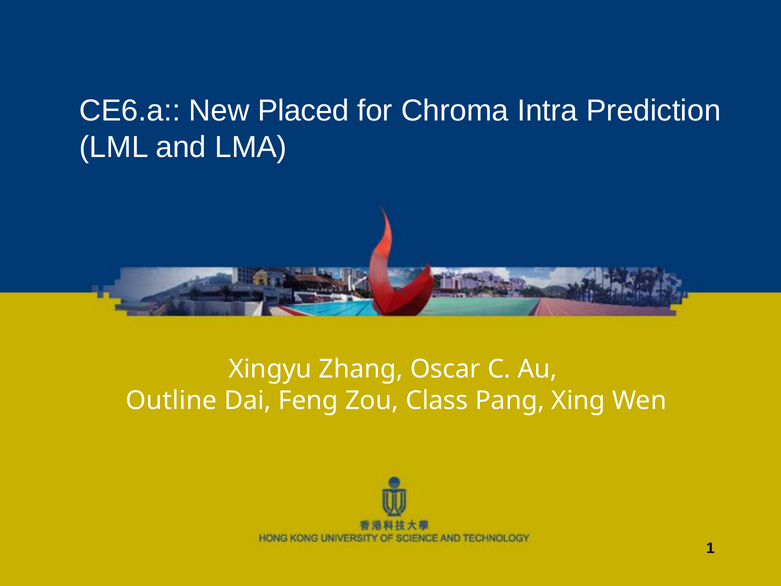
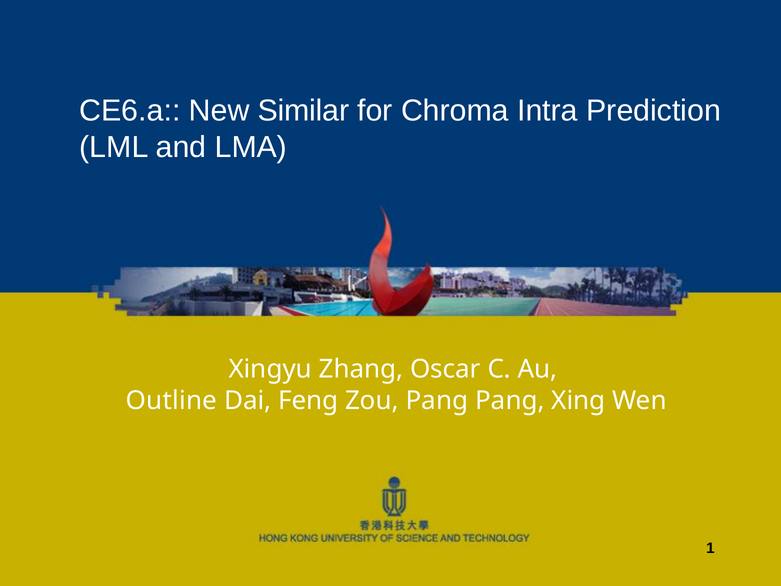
Placed: Placed -> Similar (304, 111)
Zou Class: Class -> Pang (437, 400)
